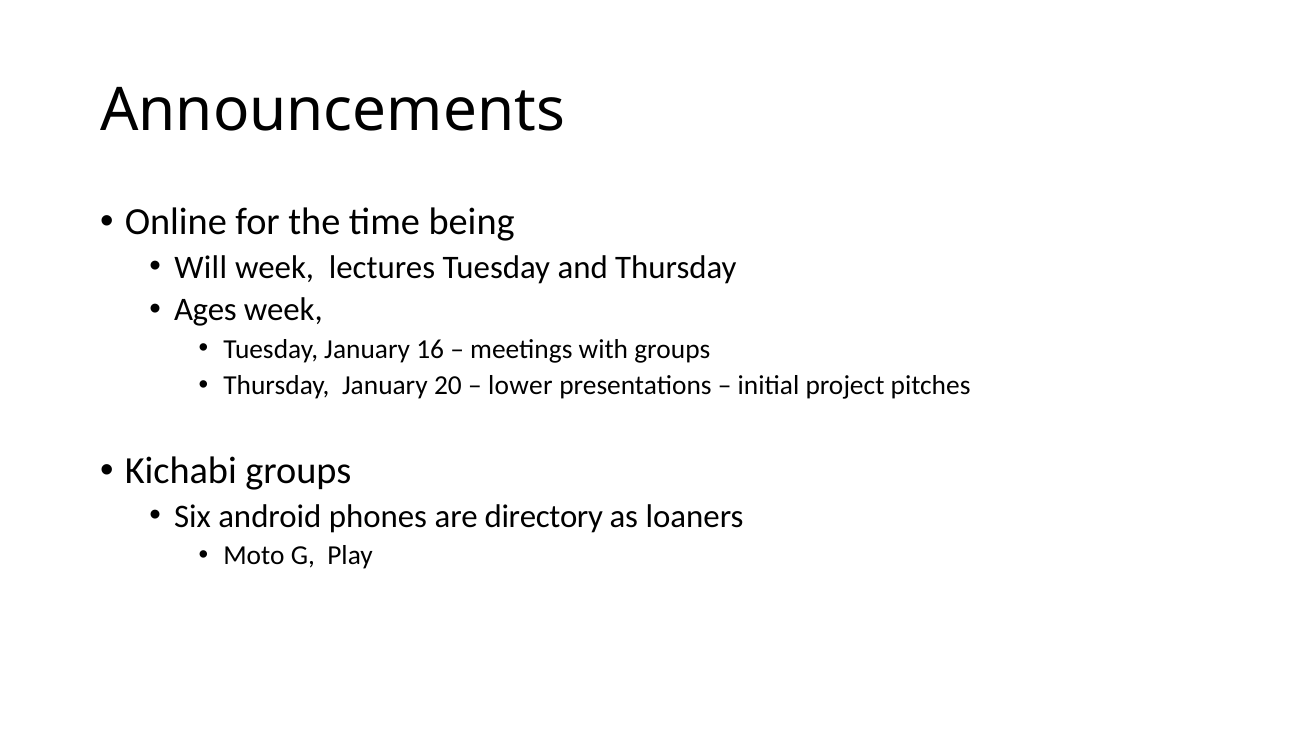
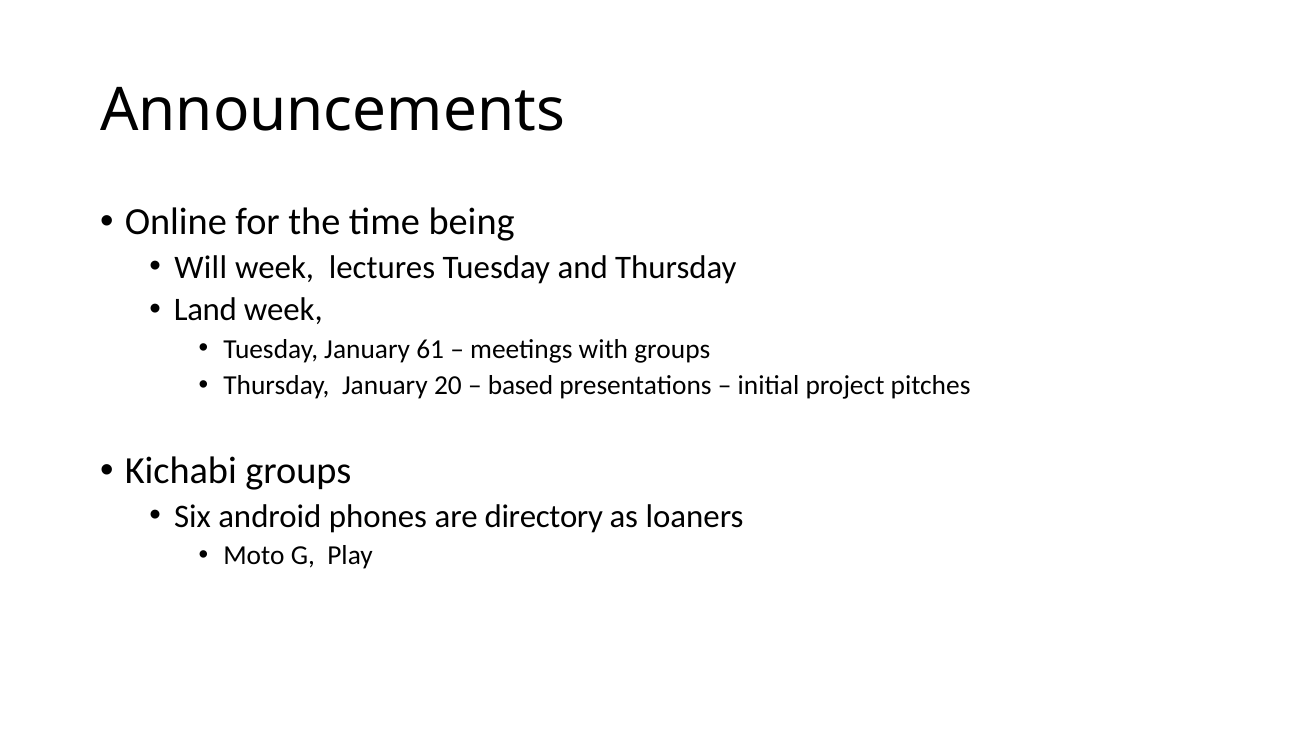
Ages: Ages -> Land (205, 310)
16: 16 -> 61 (430, 349)
lower: lower -> based (521, 386)
